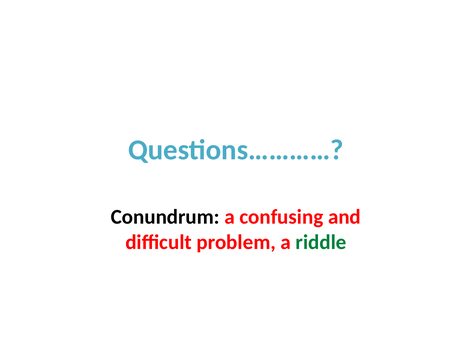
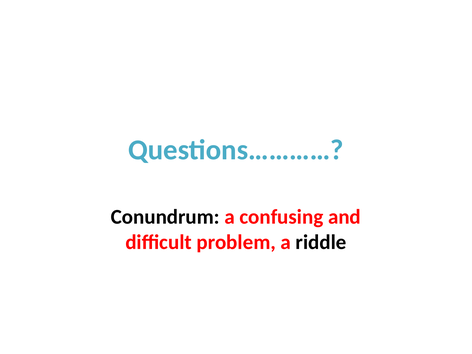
riddle colour: green -> black (321, 242)
